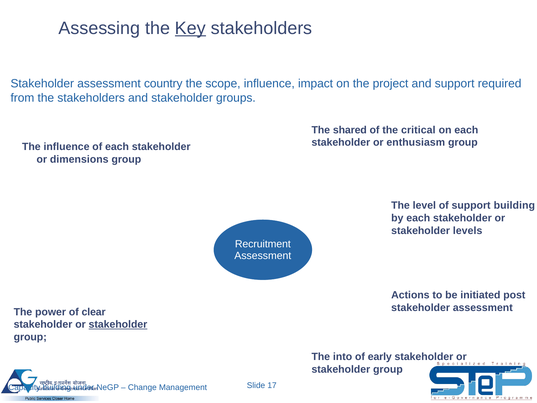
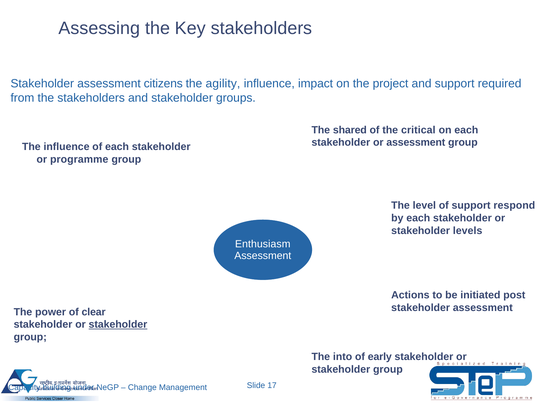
Key underline: present -> none (190, 28)
country: country -> citizens (163, 83)
scope: scope -> agility (223, 83)
or enthusiasm: enthusiasm -> assessment (416, 142)
dimensions: dimensions -> programme (79, 159)
support building: building -> respond (514, 205)
Recruitment: Recruitment -> Enthusiasm (263, 244)
